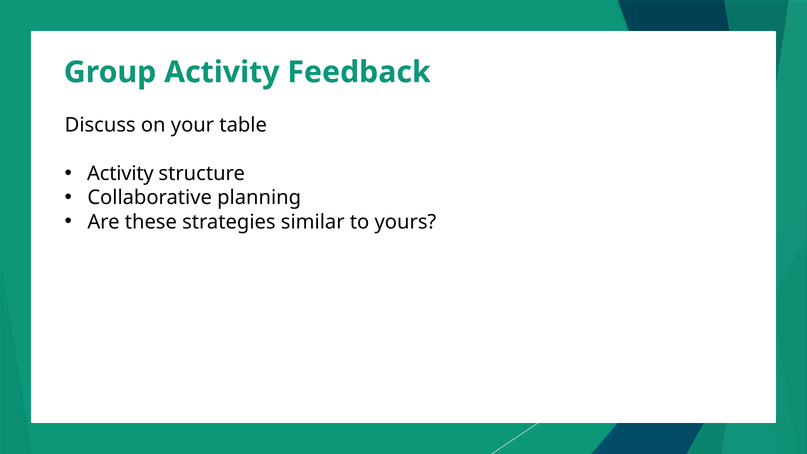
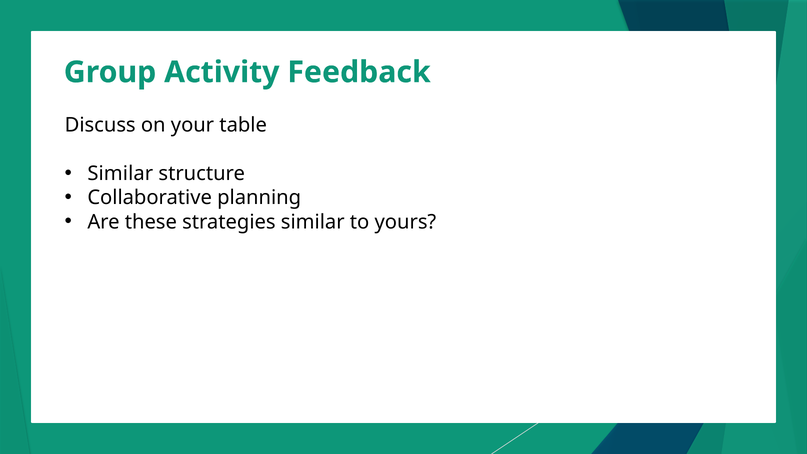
Activity: Activity -> Similar (120, 173)
